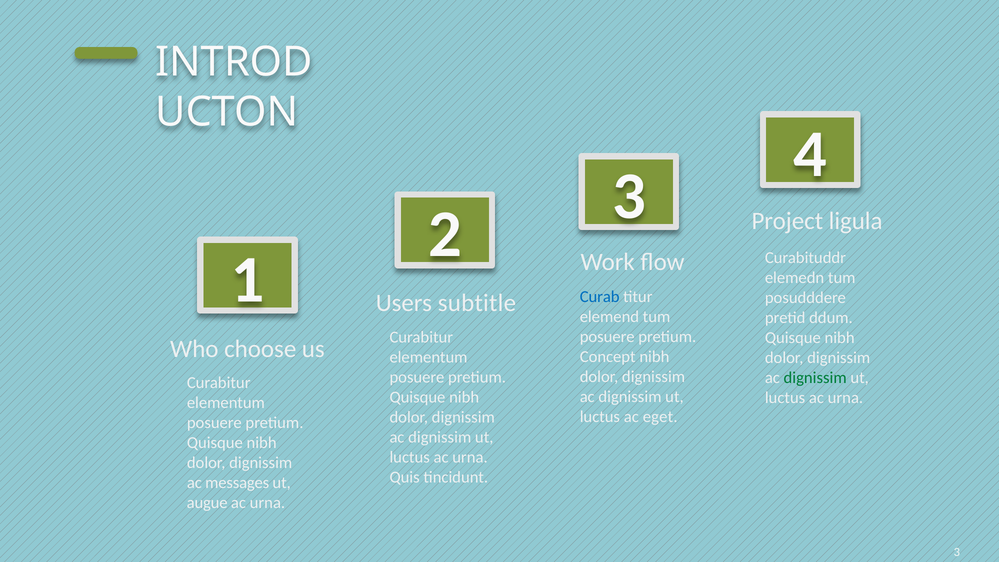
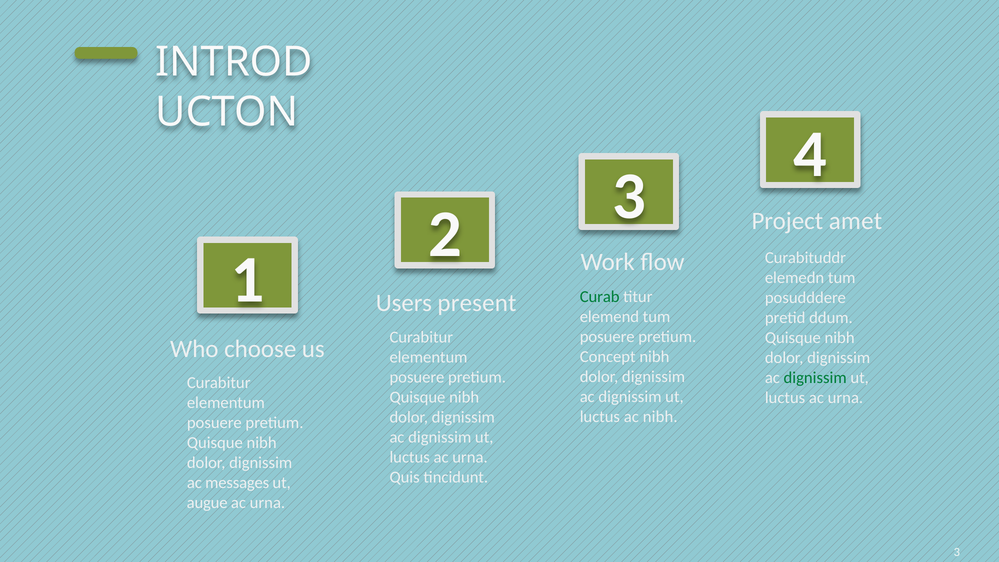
ligula: ligula -> amet (855, 221)
Curab colour: blue -> green (600, 297)
subtitle: subtitle -> present (477, 303)
ac eget: eget -> nibh (660, 417)
